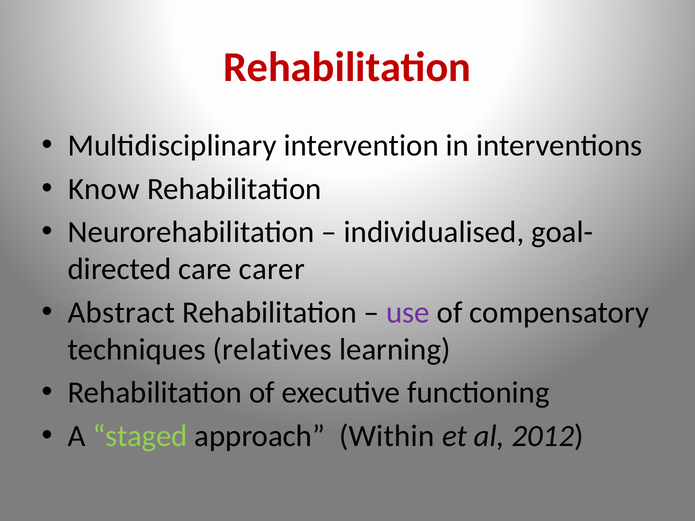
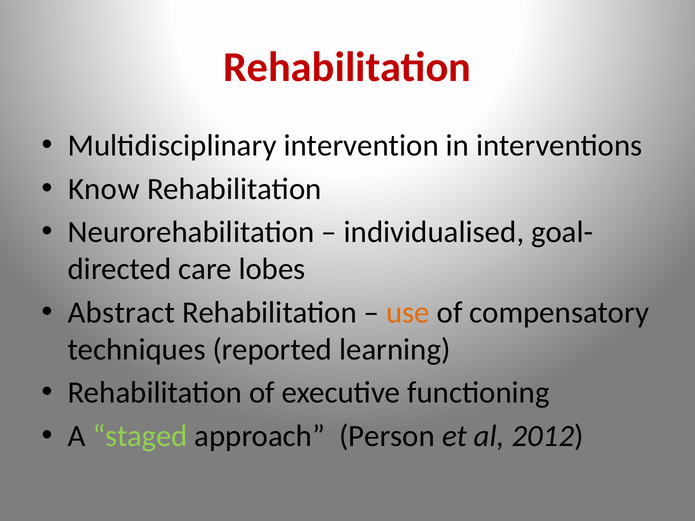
carer: carer -> lobes (272, 269)
use colour: purple -> orange (408, 313)
relatives: relatives -> reported (272, 350)
Within: Within -> Person (387, 436)
